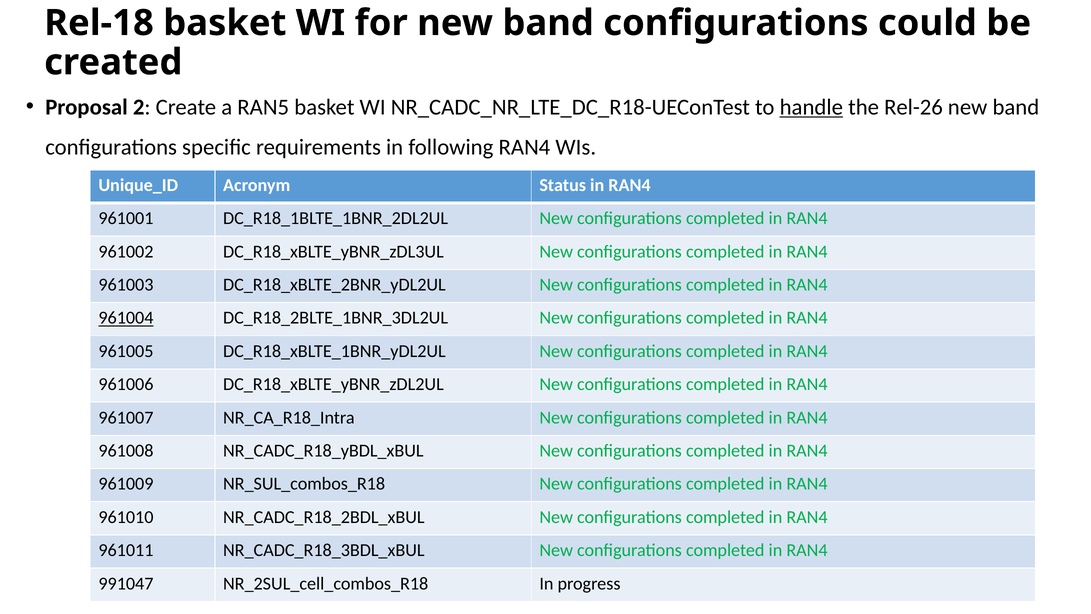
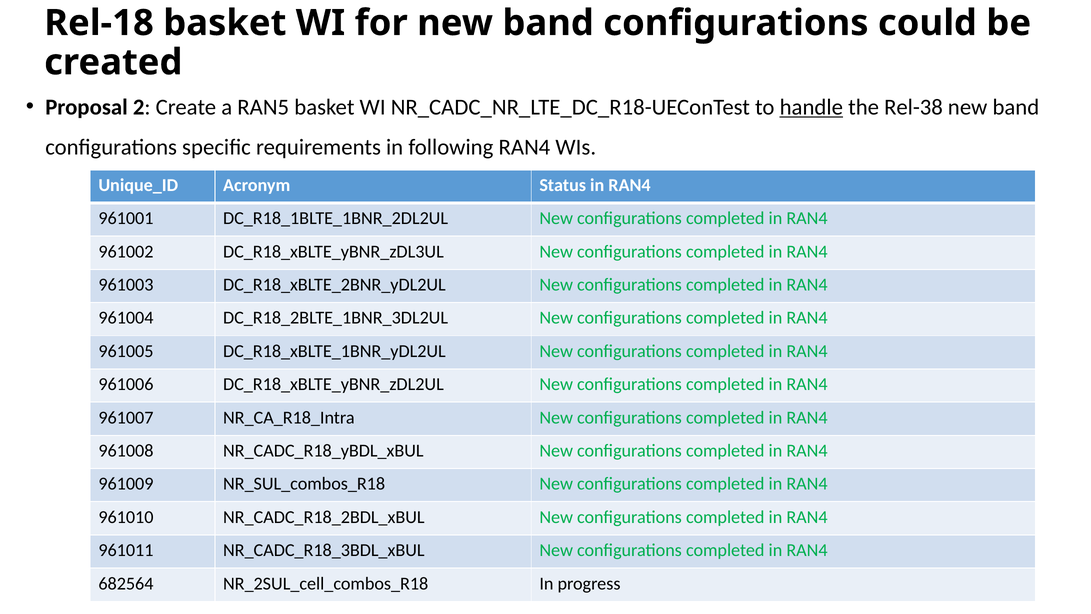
Rel-26: Rel-26 -> Rel-38 (913, 107)
961004 underline: present -> none (126, 318)
991047: 991047 -> 682564 (126, 583)
